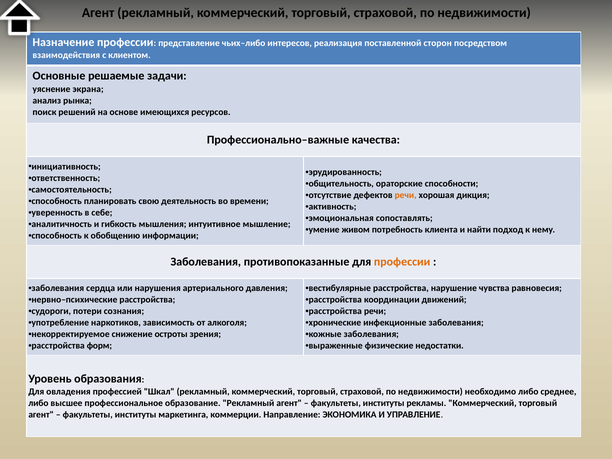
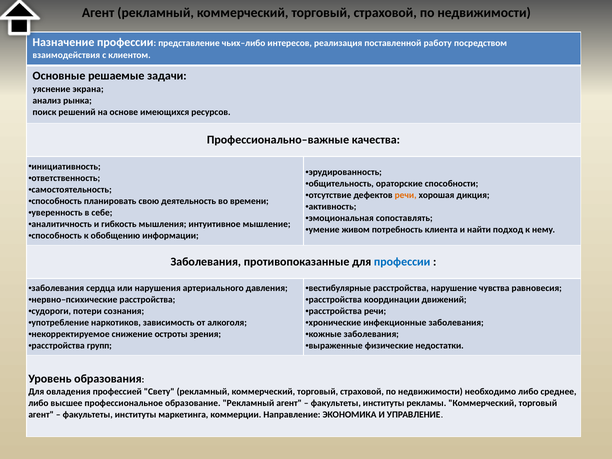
сторон: сторон -> работу (438, 43)
профессии colour: orange -> blue (402, 262)
форм: форм -> групп (99, 346)
Шкал: Шкал -> Свету (159, 392)
